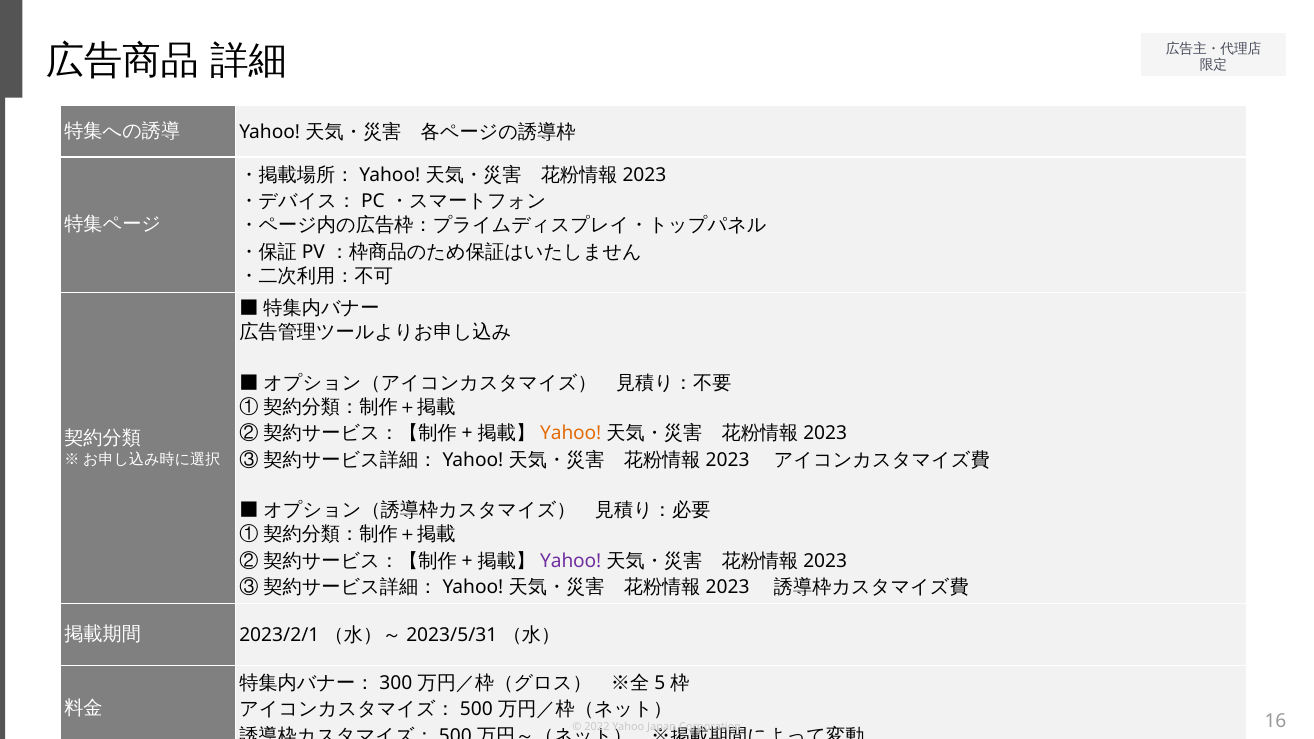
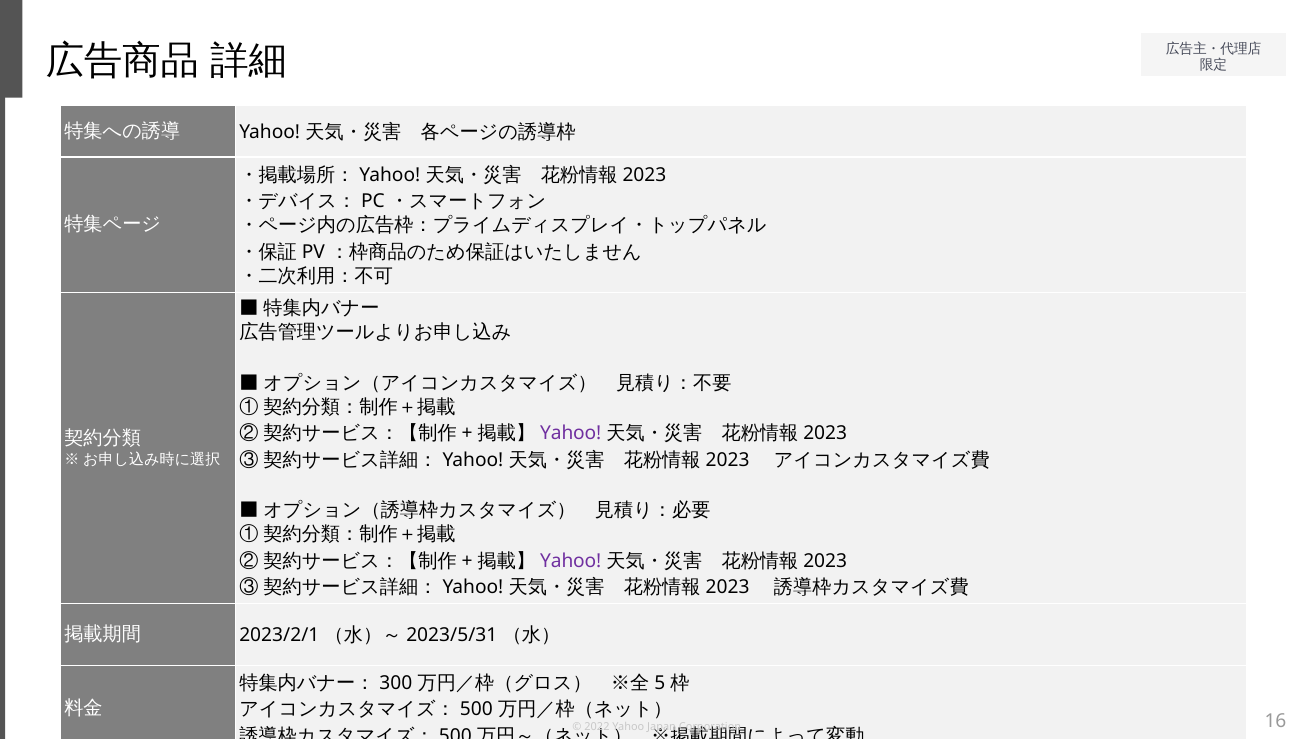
Yahoo colour: orange -> purple (571, 434)
